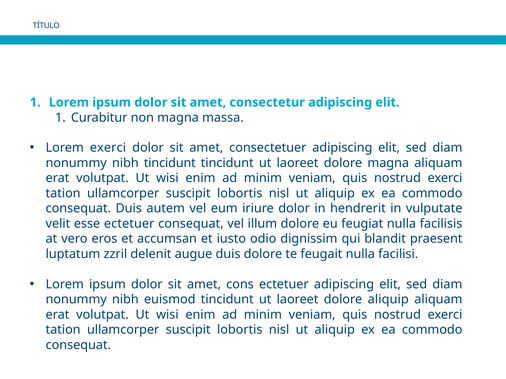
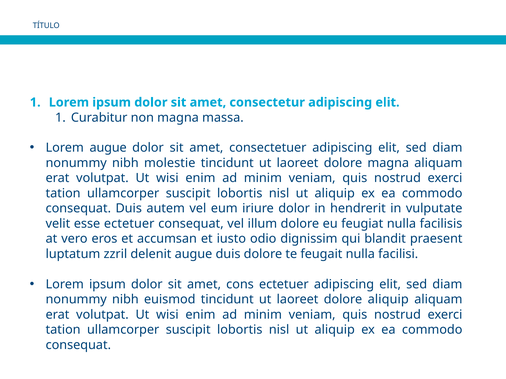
Lorem exerci: exerci -> augue (108, 148)
nibh tincidunt: tincidunt -> molestie (170, 163)
